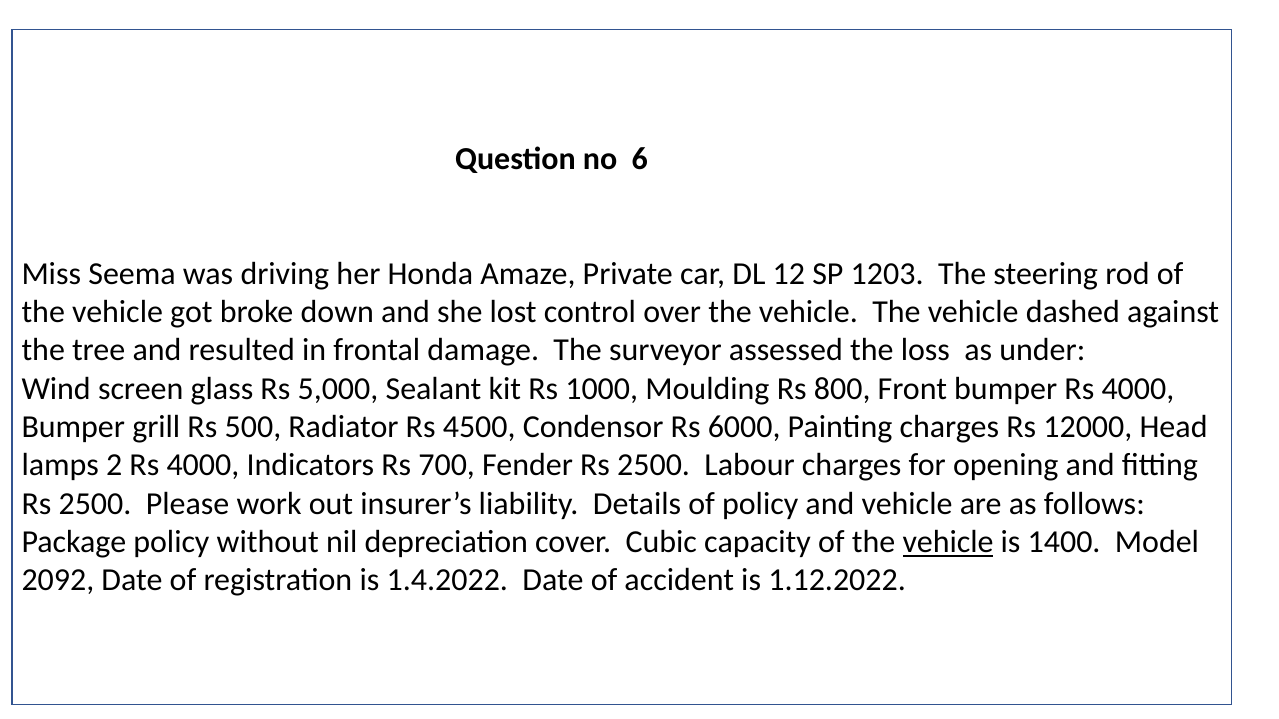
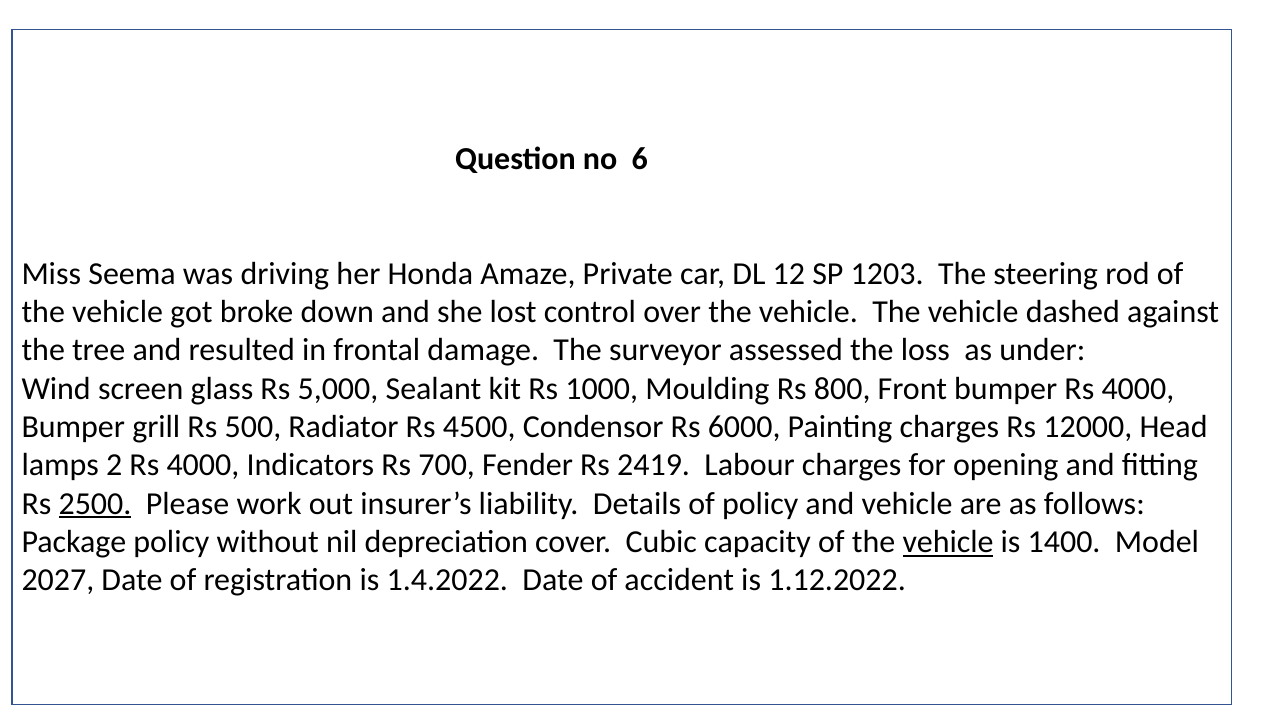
Fender Rs 2500: 2500 -> 2419 (654, 466)
2500 underline: none -> present (95, 504)
2092: 2092 -> 2027 (58, 581)
